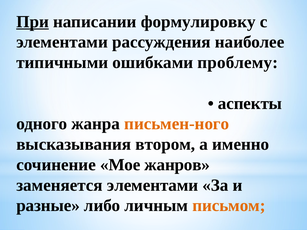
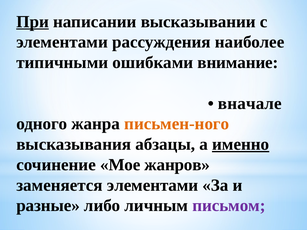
формулировку: формулировку -> высказывании (198, 22)
проблему: проблему -> внимание (238, 63)
аспекты: аспекты -> вначале (250, 104)
втором: втором -> абзацы (165, 144)
именно underline: none -> present (241, 144)
письмом colour: orange -> purple (229, 206)
